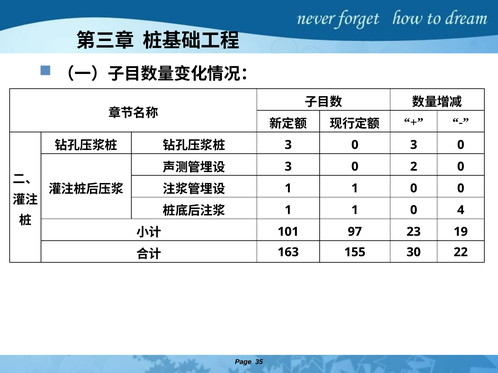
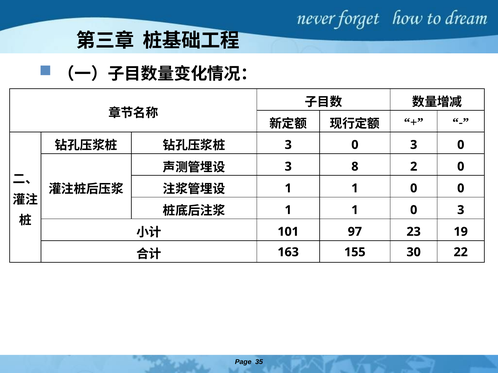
0: 0 -> 8 (355, 167)
1 0 4: 4 -> 3 (461, 210)
